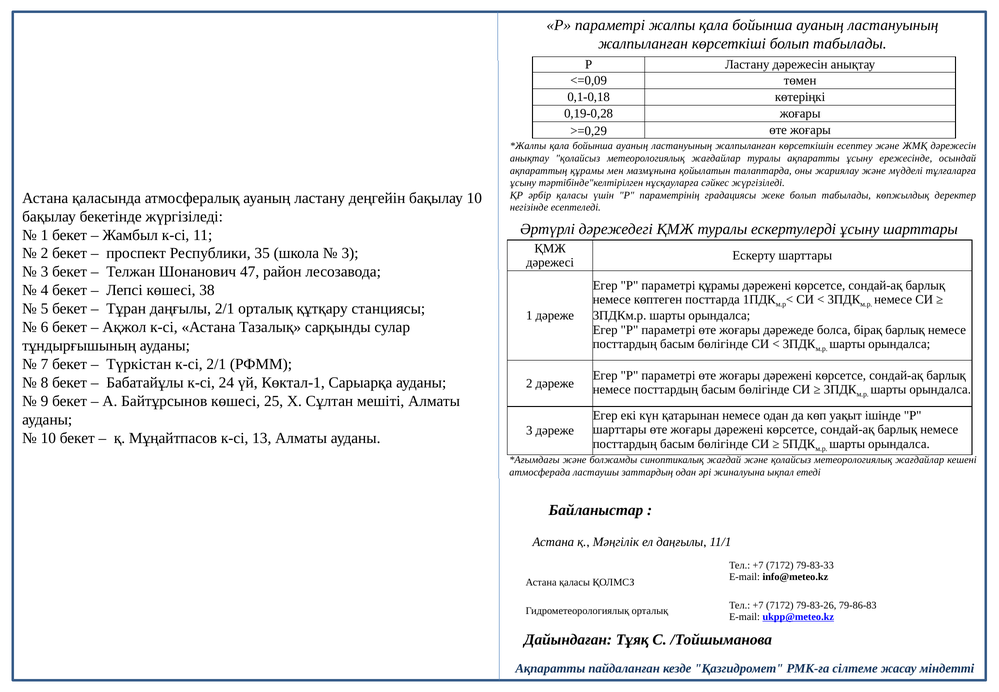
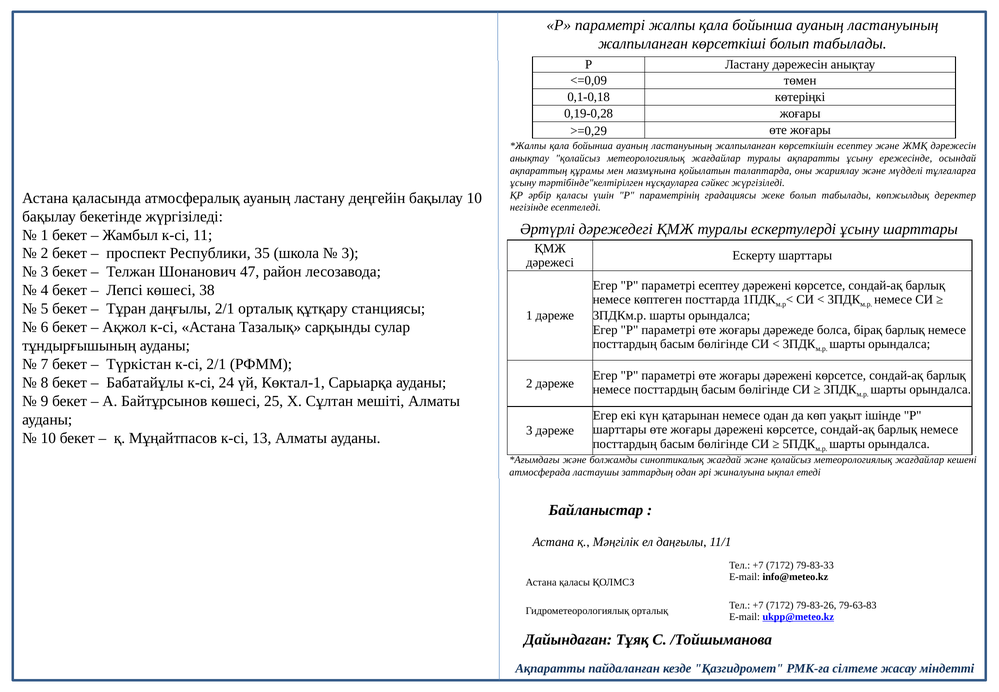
параметрі құрамы: құрамы -> есептеу (719, 285)
79-86-83: 79-86-83 -> 79-63-83 (858, 605)
